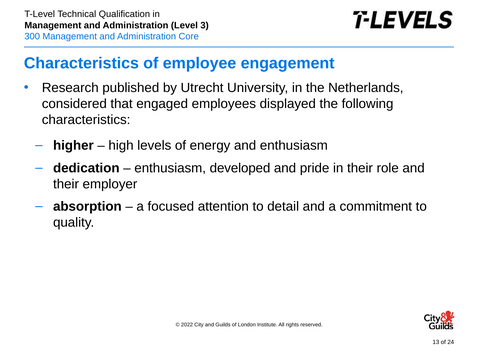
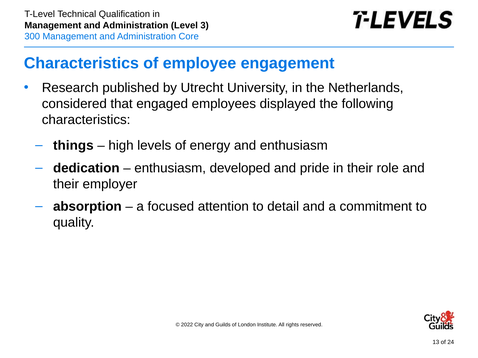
higher: higher -> things (73, 146)
